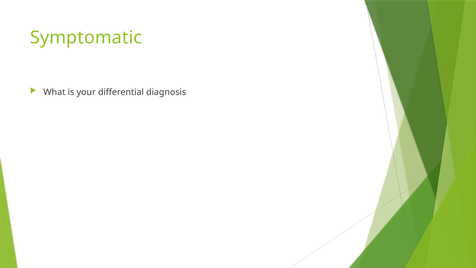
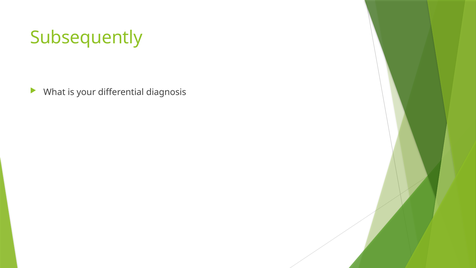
Symptomatic: Symptomatic -> Subsequently (86, 38)
